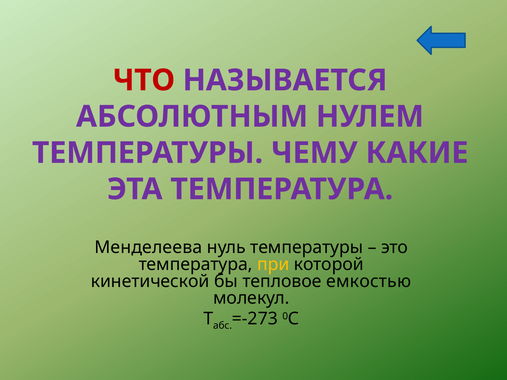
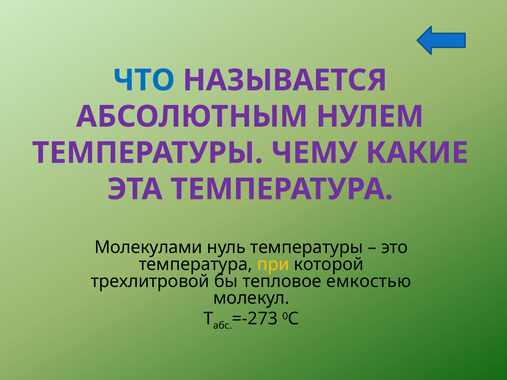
ЧТО colour: red -> blue (144, 80)
Менделеева: Менделеева -> Молекулами (148, 248)
кинетической: кинетической -> трехлитровой (150, 281)
